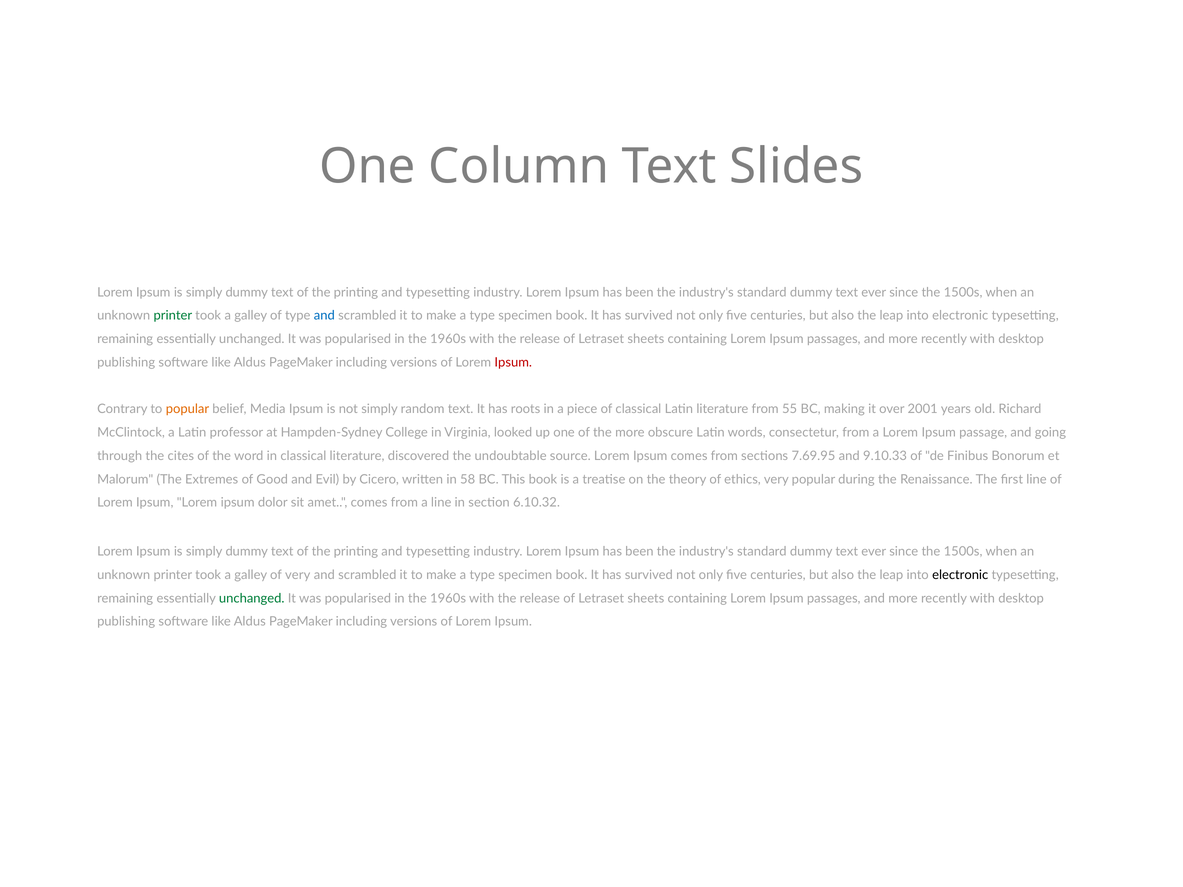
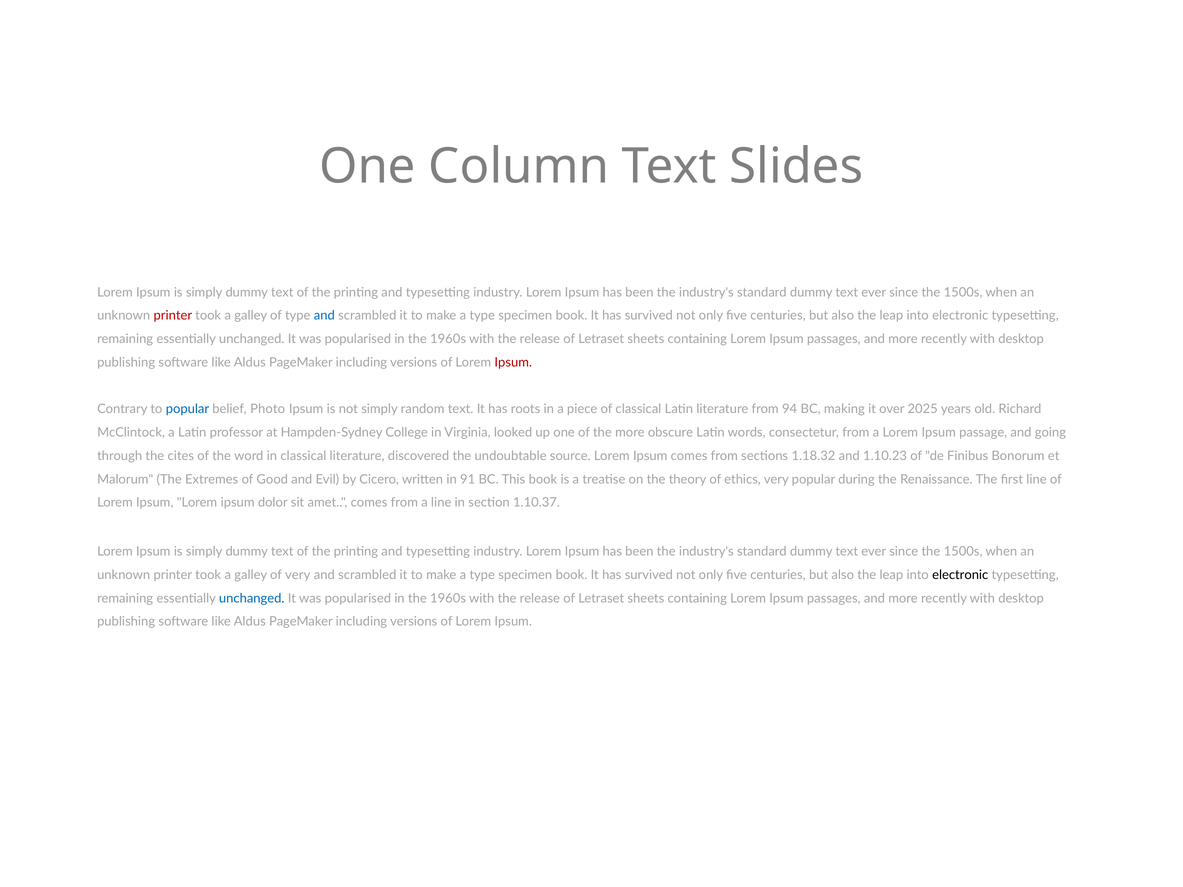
printer colour: green -> red (173, 316)
popular colour: orange -> blue (187, 409)
Media: Media -> Photo (268, 409)
55: 55 -> 94 (790, 409)
2001: 2001 -> 2025 (923, 409)
7.69.95: 7.69.95 -> 1.18.32 (813, 456)
9.10.33: 9.10.33 -> 1.10.23 (885, 456)
58: 58 -> 91 (468, 479)
6.10.32: 6.10.32 -> 1.10.37 (537, 503)
unchanged colour: green -> blue (252, 598)
